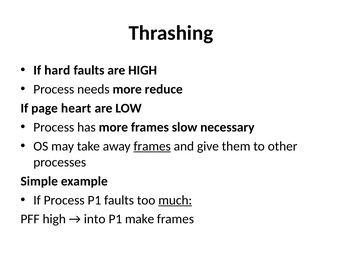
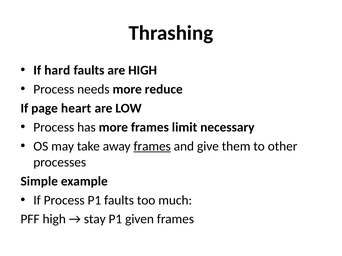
slow: slow -> limit (185, 128)
much underline: present -> none (175, 201)
into: into -> stay (95, 220)
make: make -> given (140, 220)
